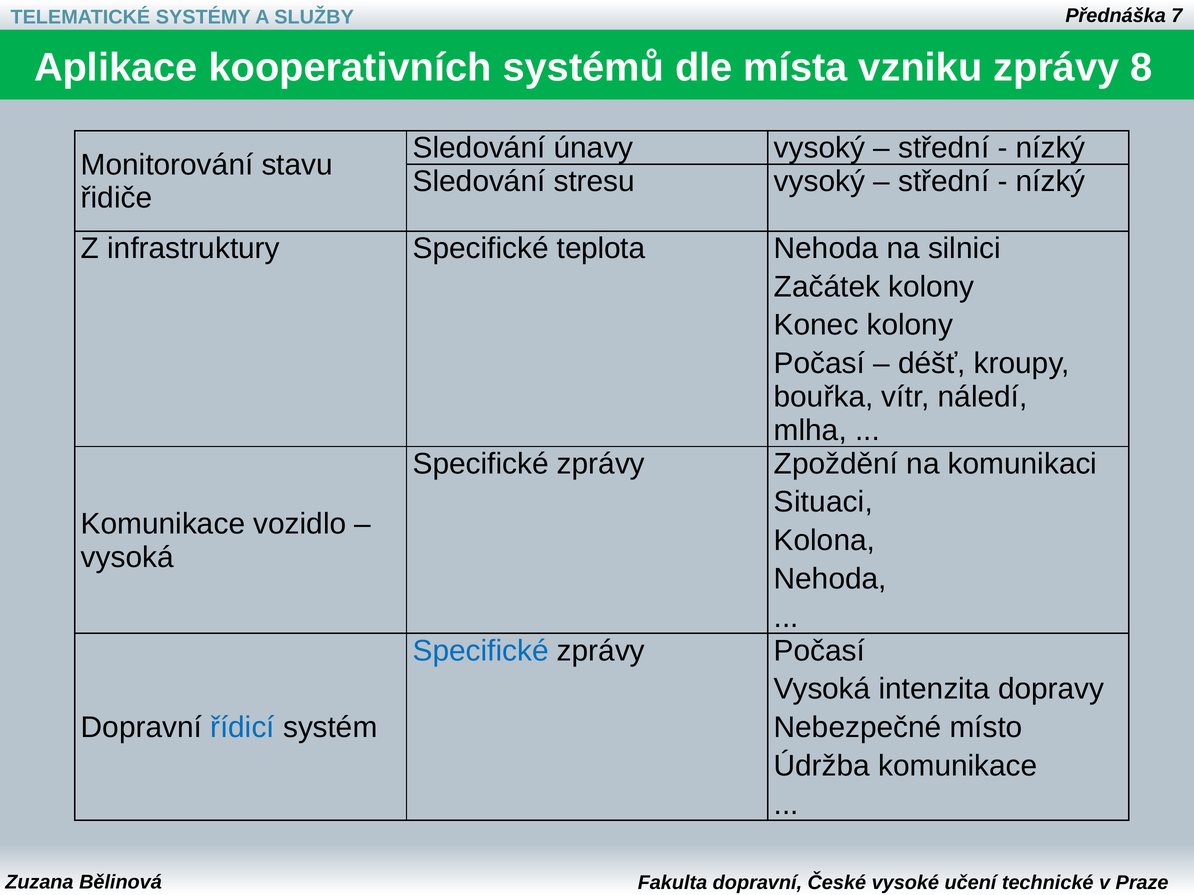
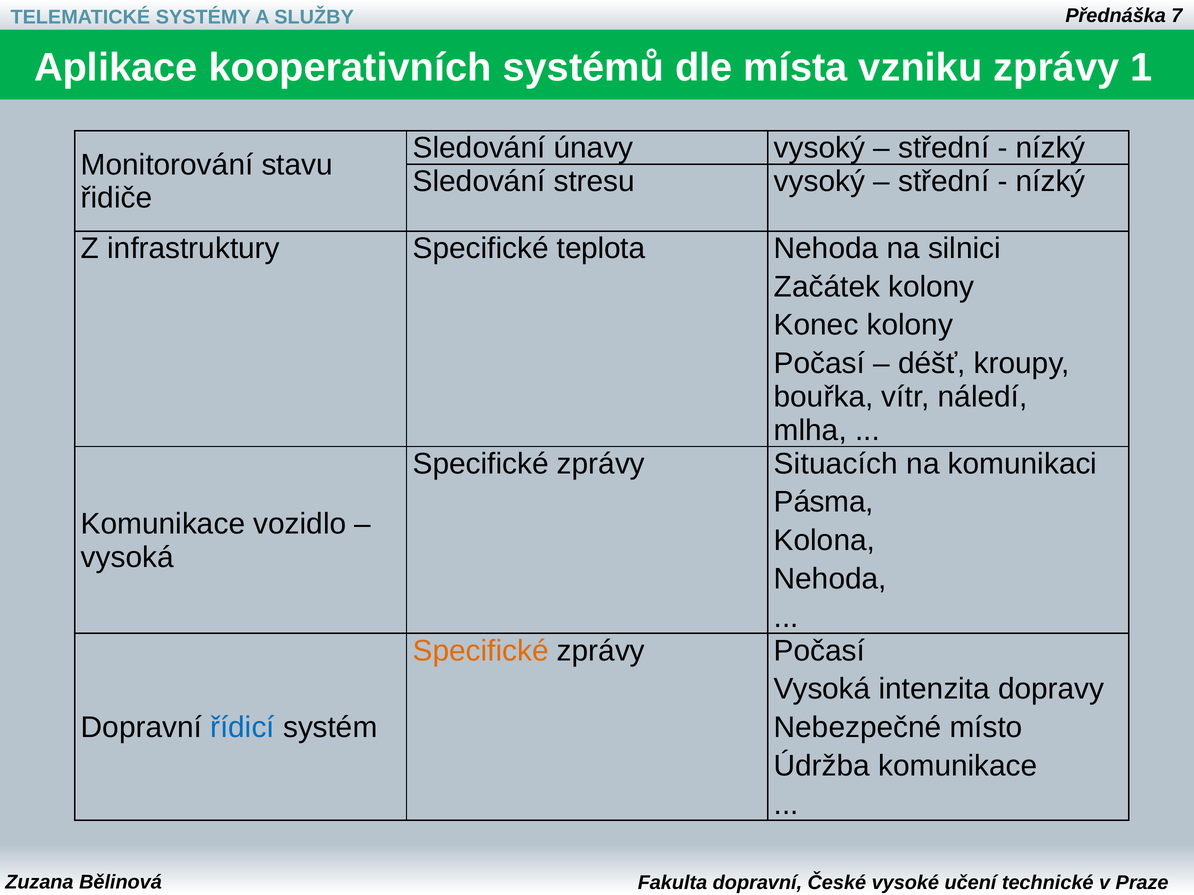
8: 8 -> 1 (1142, 67)
Zpoždění: Zpoždění -> Situacích (836, 464)
Situaci: Situaci -> Pásma (824, 502)
Specifické colour: blue -> orange (481, 651)
